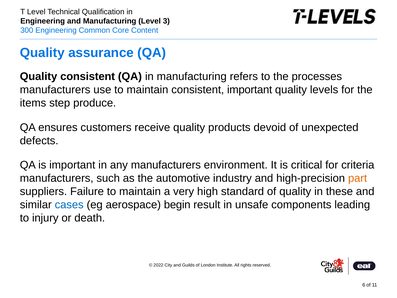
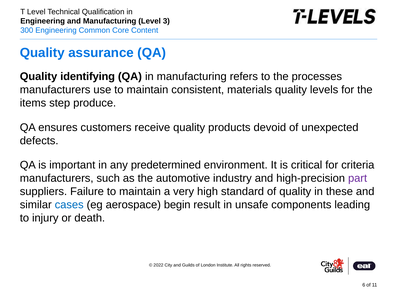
Quality consistent: consistent -> identifying (88, 77)
consistent important: important -> materials (250, 90)
any manufacturers: manufacturers -> predetermined (166, 165)
part colour: orange -> purple (358, 178)
